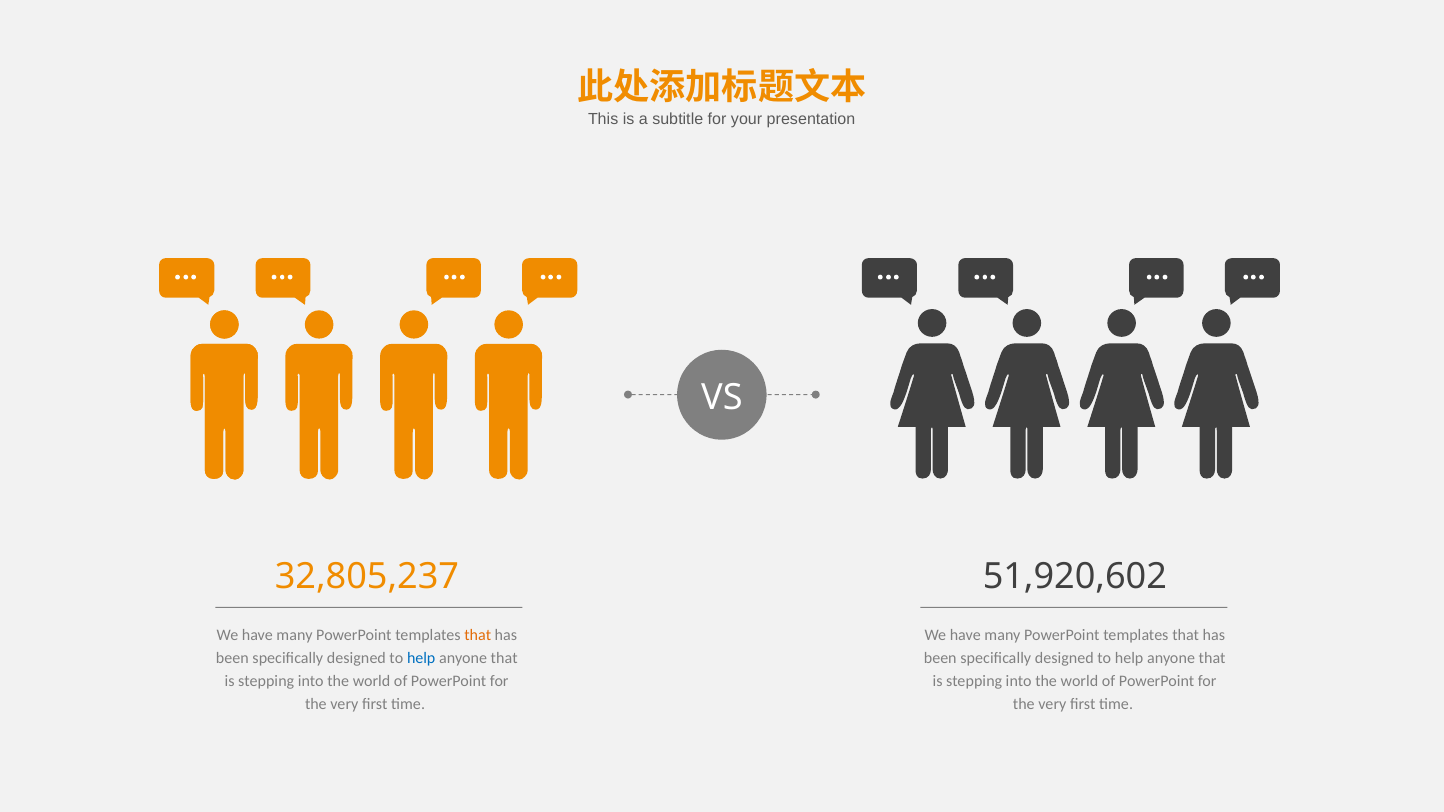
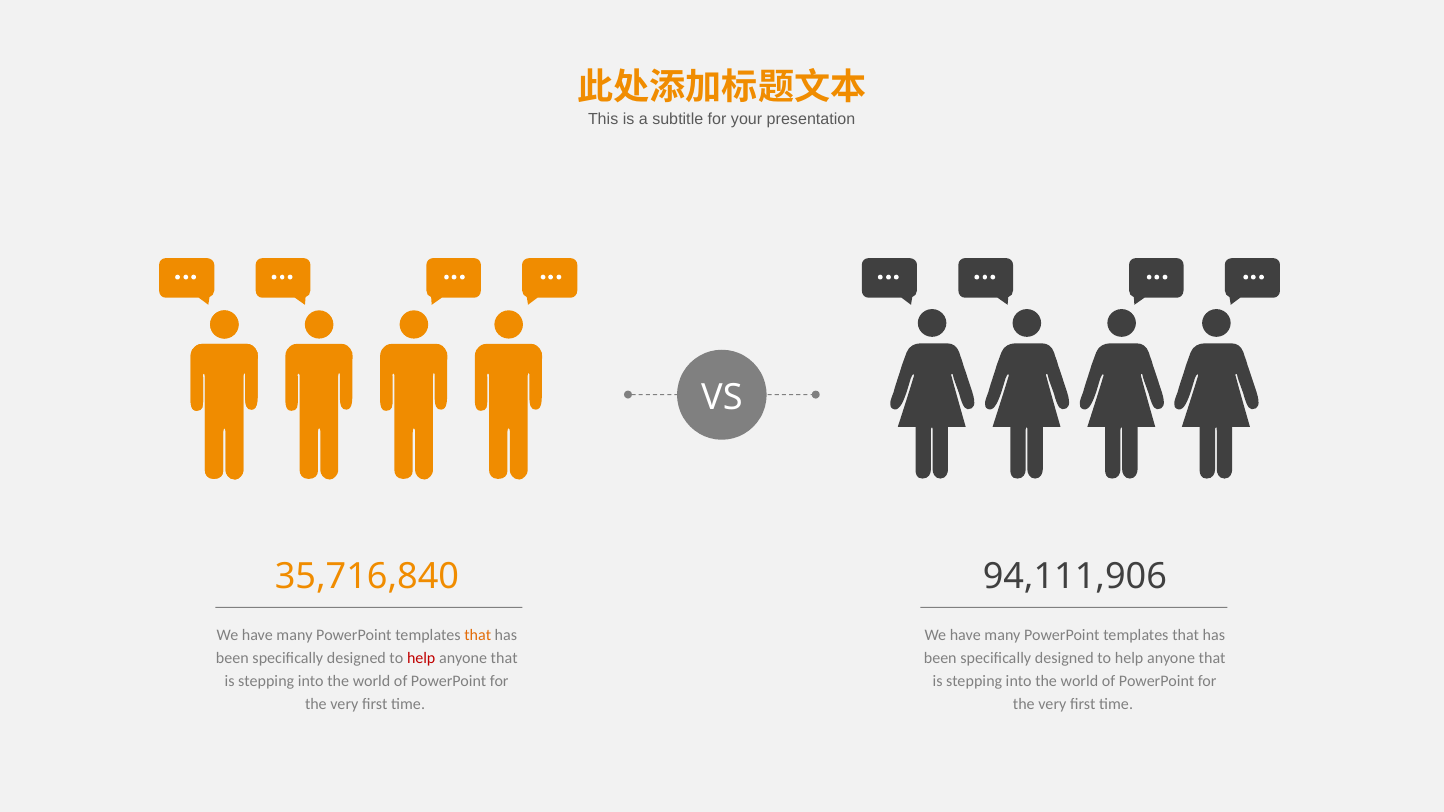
32,805,237: 32,805,237 -> 35,716,840 (367, 577)
51,920,602: 51,920,602 -> 94,111,906 (1075, 577)
help colour: blue -> red (421, 658)
